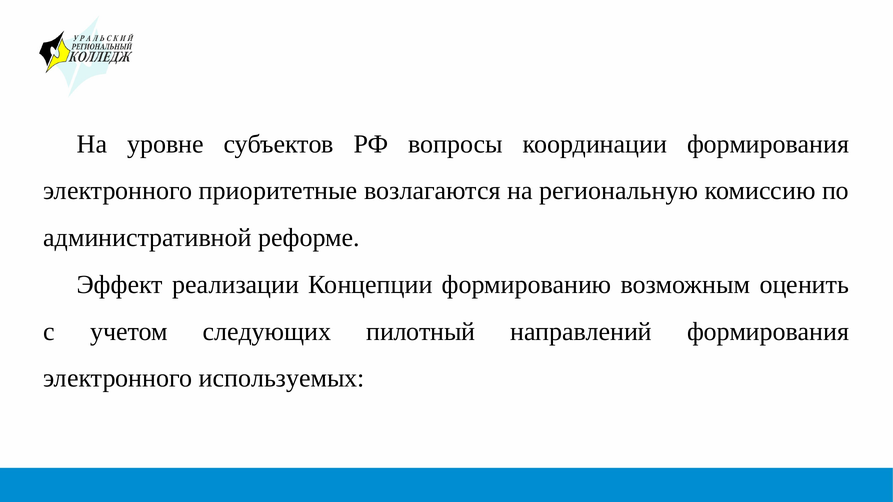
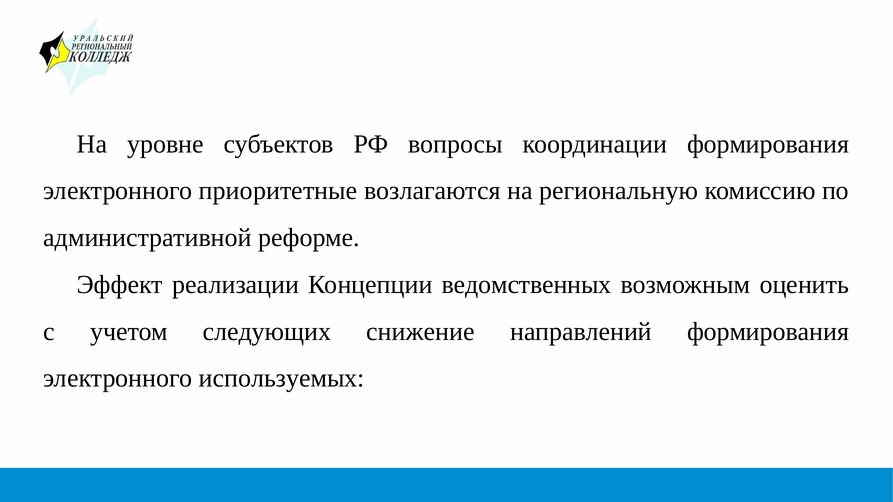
формированию: формированию -> ведомственных (527, 285)
пилотный: пилотный -> снижение (421, 332)
